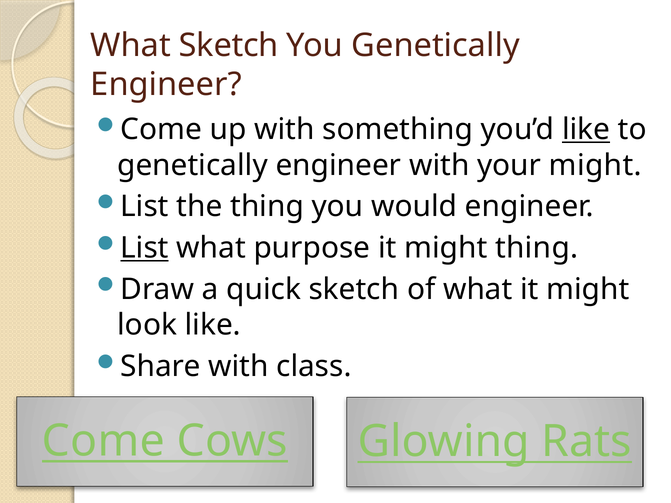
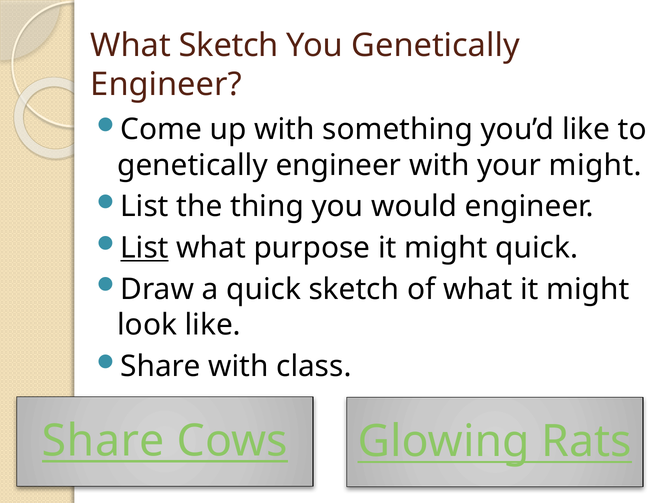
like underline: present -> none (586, 130)
might thing: thing -> quick (537, 248)
Come: Come -> Share (103, 441)
